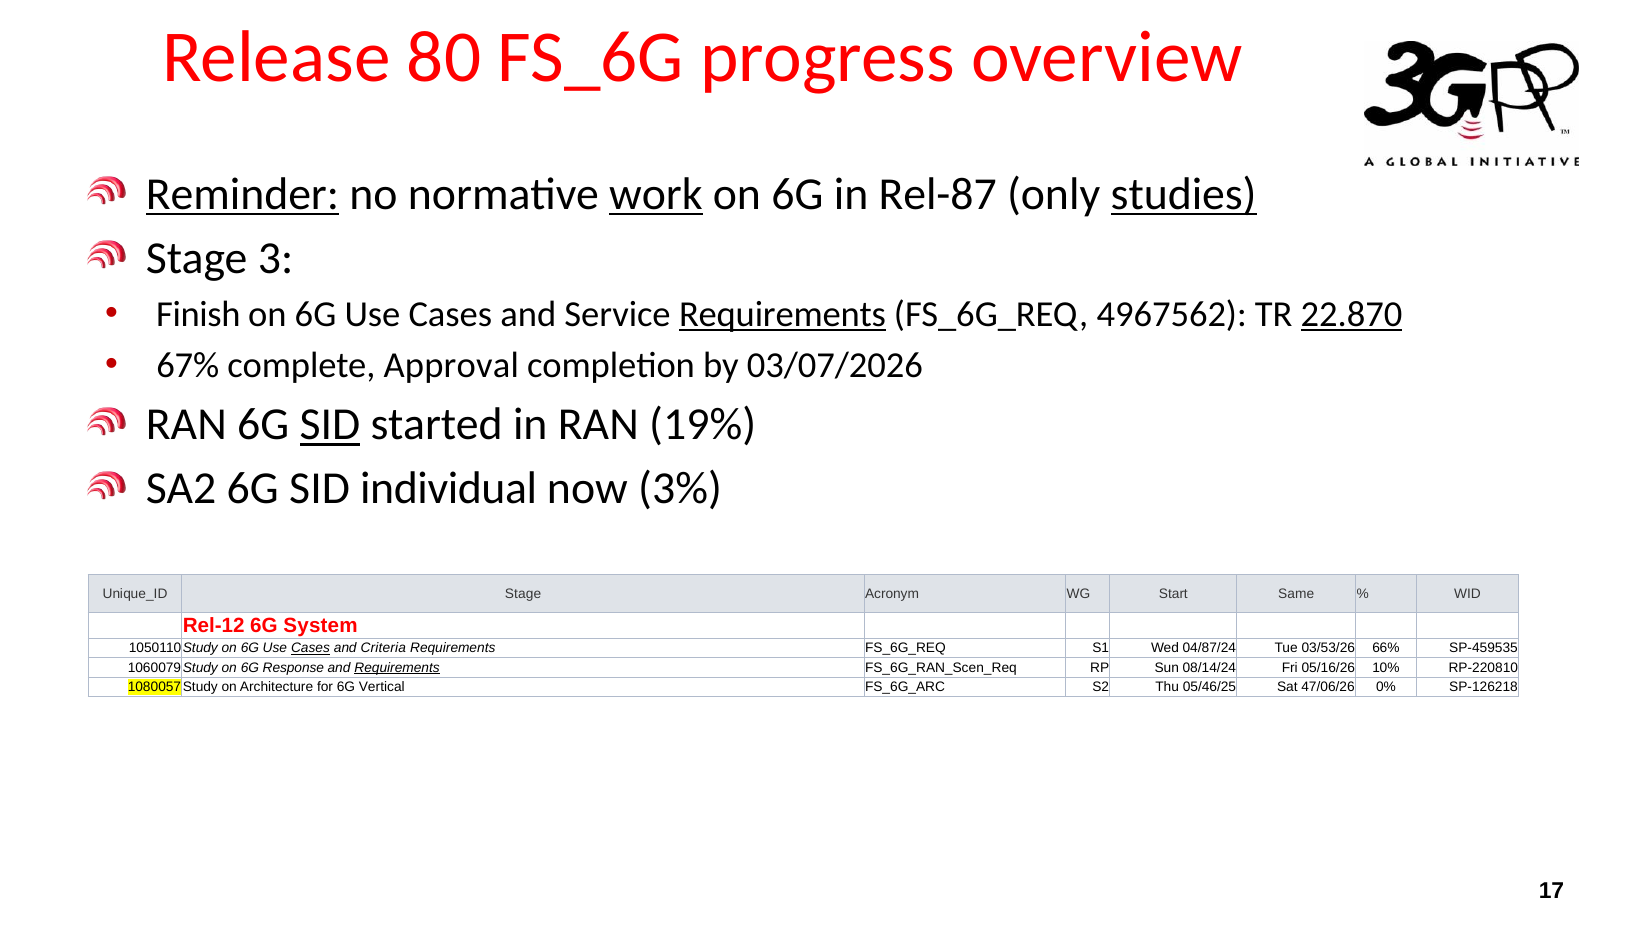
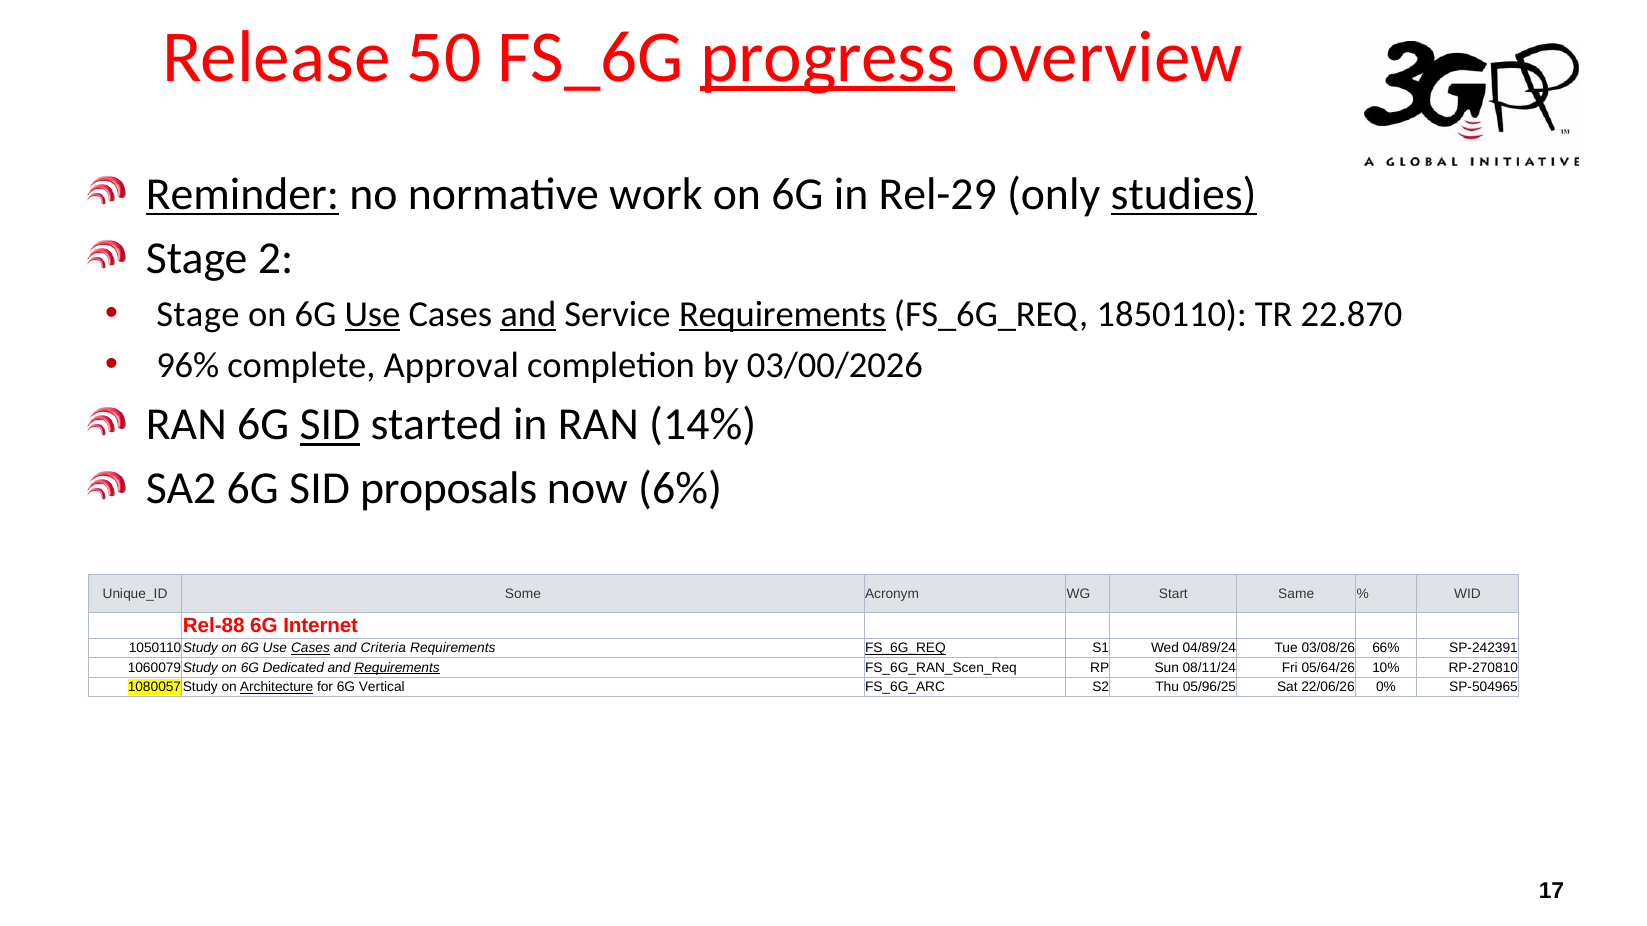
80: 80 -> 50 (444, 57)
progress underline: none -> present (828, 57)
work underline: present -> none (656, 194)
Rel-87: Rel-87 -> Rel-29 (938, 194)
3: 3 -> 2 (276, 258)
Finish: Finish -> Stage (198, 314)
Use underline: none -> present (372, 314)
and underline: none -> present (528, 314)
4967562: 4967562 -> 1850110 (1172, 314)
22.870 underline: present -> none (1351, 314)
67%: 67% -> 96% (188, 366)
03/07/2026: 03/07/2026 -> 03/00/2026 (835, 366)
19%: 19% -> 14% (703, 425)
individual: individual -> proposals (449, 489)
3%: 3% -> 6% (680, 489)
Stage: Stage -> Some (523, 594)
Rel-12: Rel-12 -> Rel-88 (214, 626)
System: System -> Internet (321, 626)
FS_6G_REQ underline: none -> present (905, 648)
04/87/24: 04/87/24 -> 04/89/24 (1209, 648)
03/53/26: 03/53/26 -> 03/08/26 (1328, 648)
SP-459535: SP-459535 -> SP-242391 (1483, 648)
Response: Response -> Dedicated (293, 668)
08/14/24: 08/14/24 -> 08/11/24 (1209, 668)
05/16/26: 05/16/26 -> 05/64/26 (1328, 668)
RP-220810: RP-220810 -> RP-270810 (1483, 668)
Architecture underline: none -> present (277, 687)
05/46/25: 05/46/25 -> 05/96/25 (1209, 687)
47/06/26: 47/06/26 -> 22/06/26 (1328, 687)
SP-126218: SP-126218 -> SP-504965 (1483, 687)
